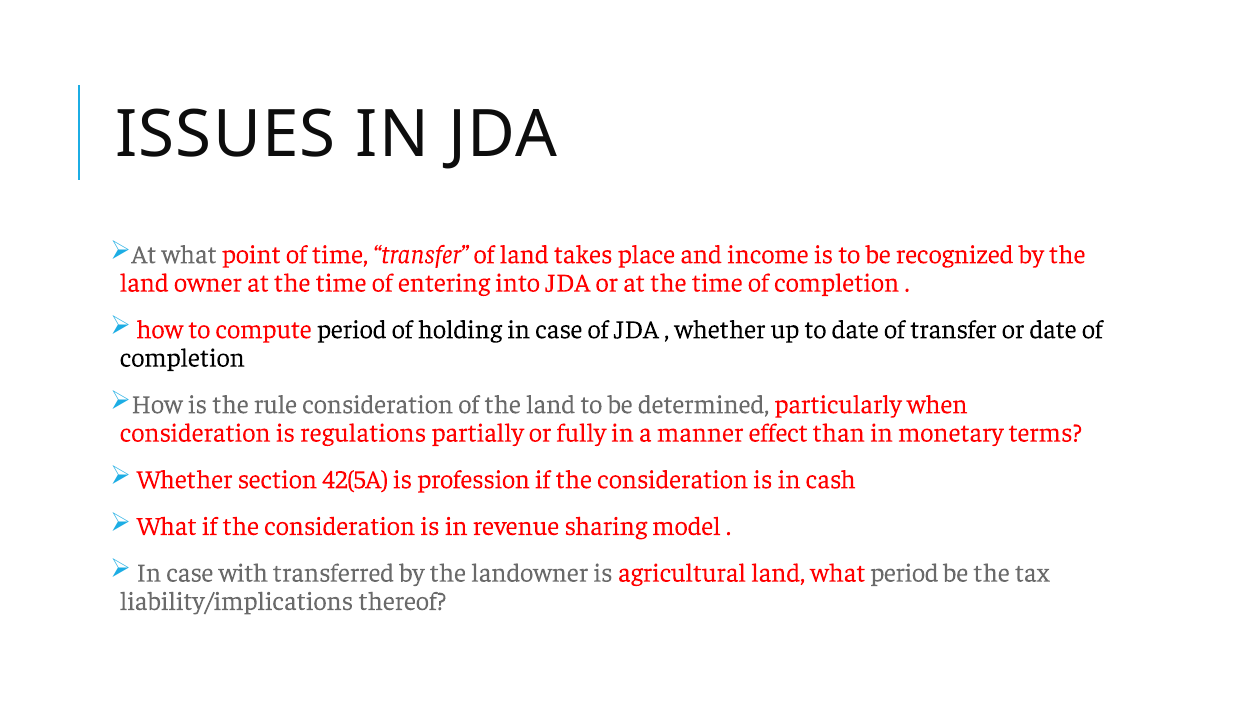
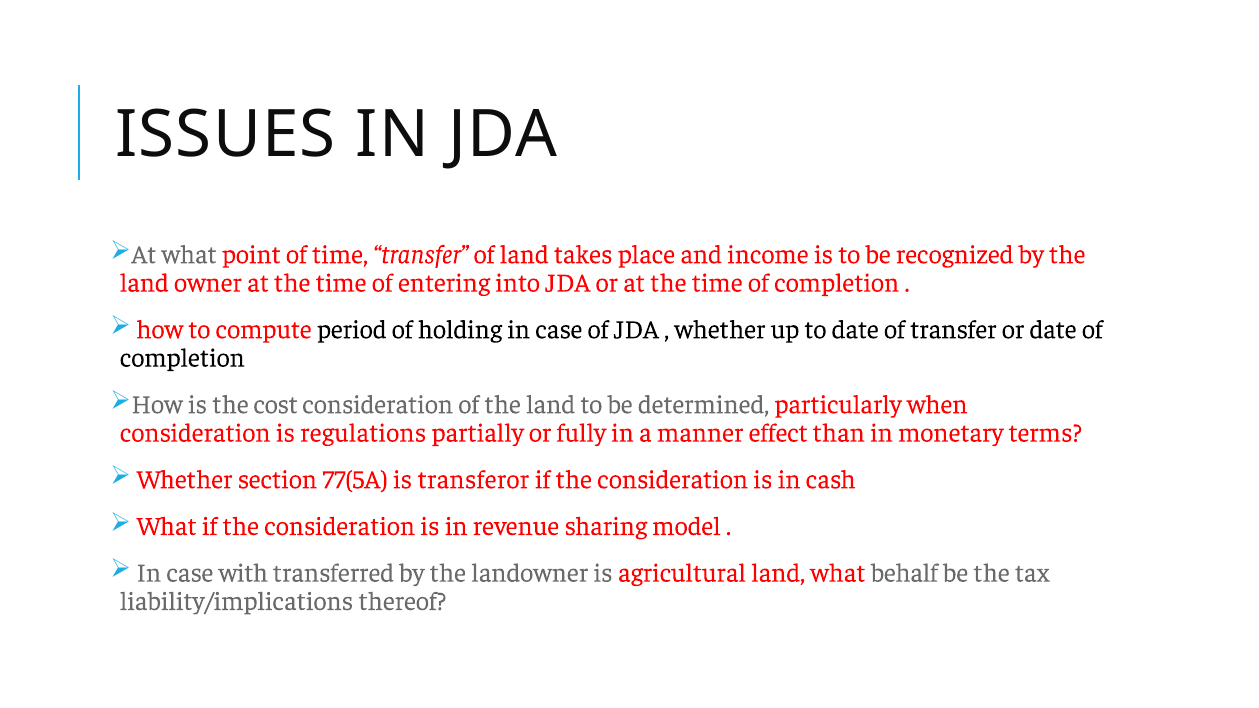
rule: rule -> cost (276, 405)
42(5A: 42(5A -> 77(5A (355, 480)
profession: profession -> transferor (473, 480)
what period: period -> behalf (904, 573)
